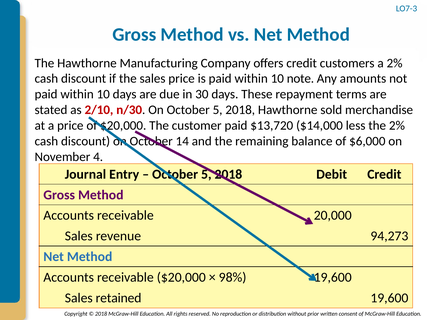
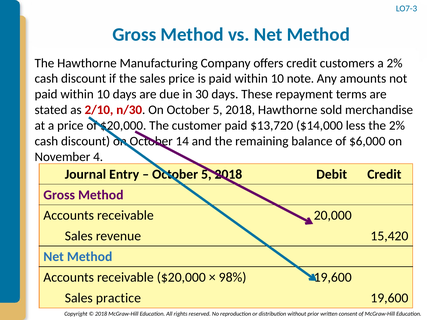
94,273: 94,273 -> 15,420 (389, 236)
retained: retained -> practice (118, 298)
